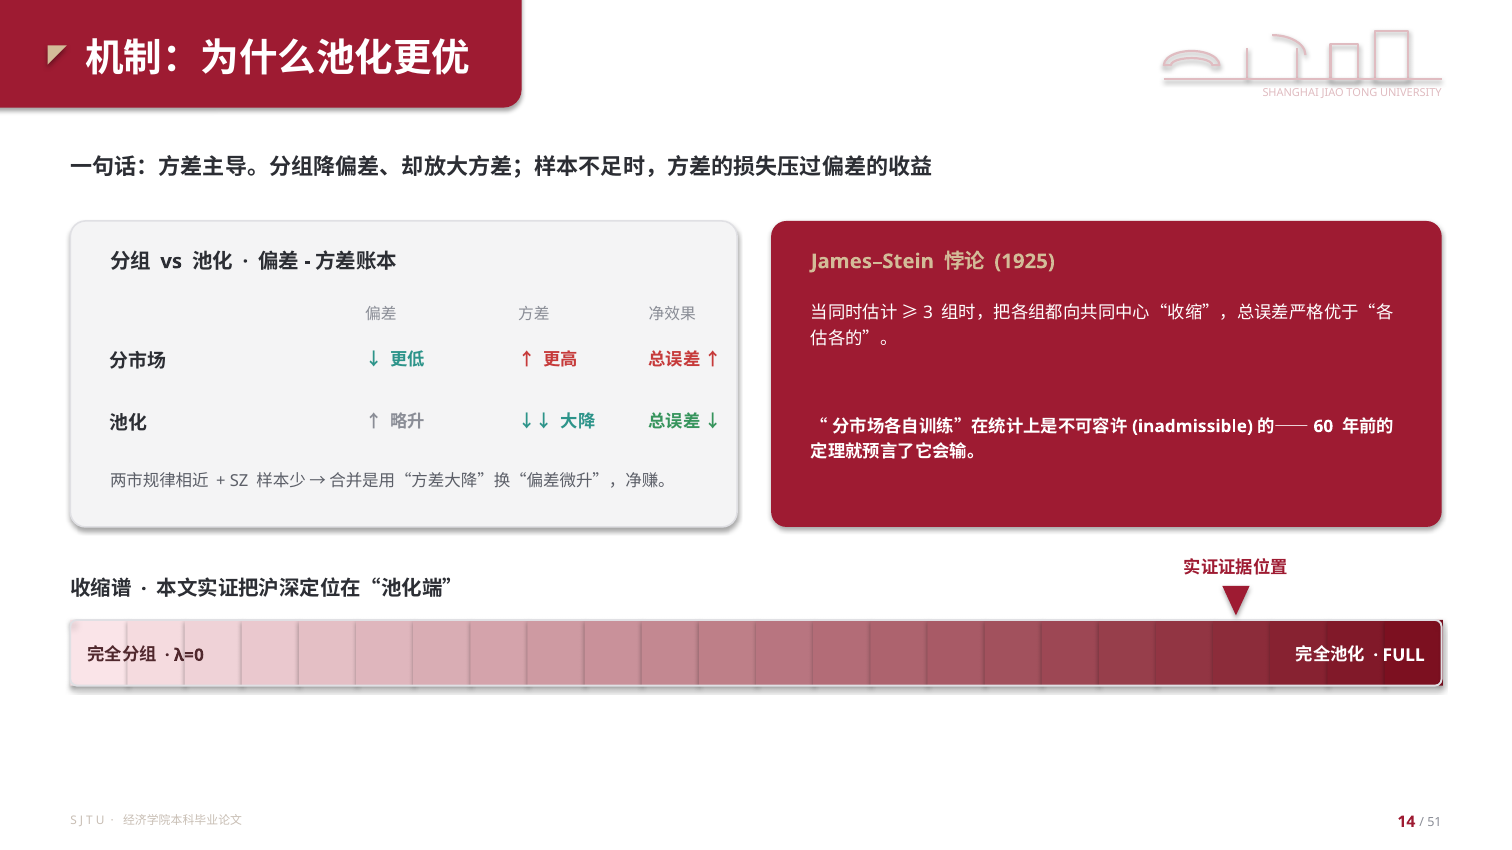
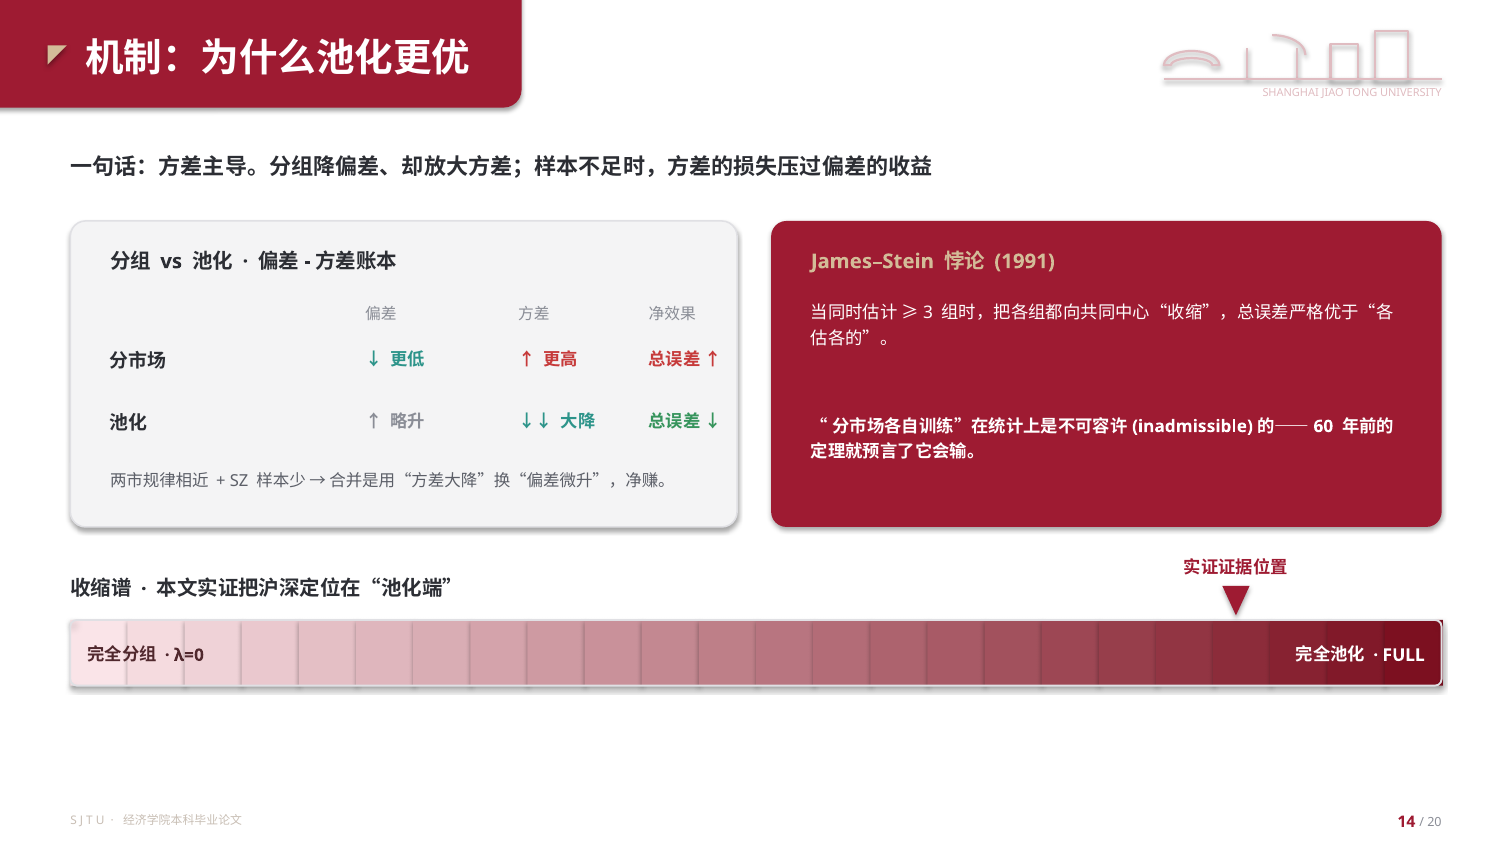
1925: 1925 -> 1991 (1025, 262)
51: 51 -> 20 (1434, 823)
